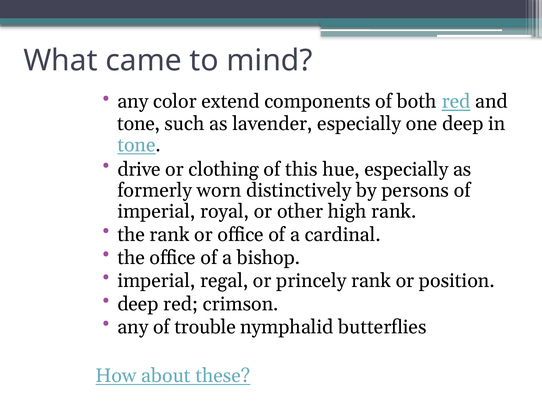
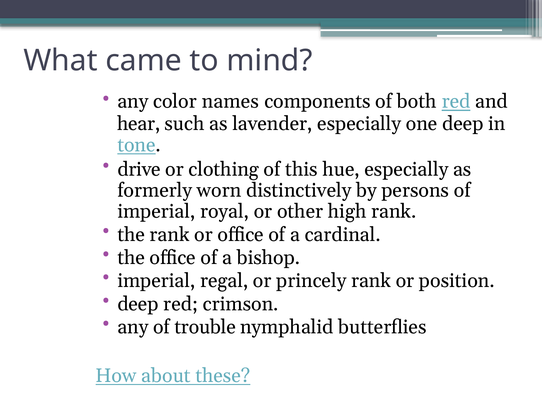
extend: extend -> names (230, 102)
tone: tone -> hear (139, 124)
